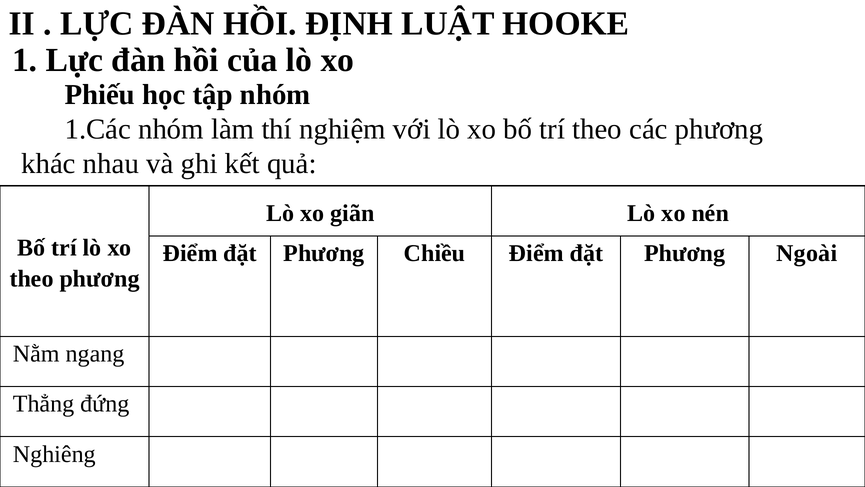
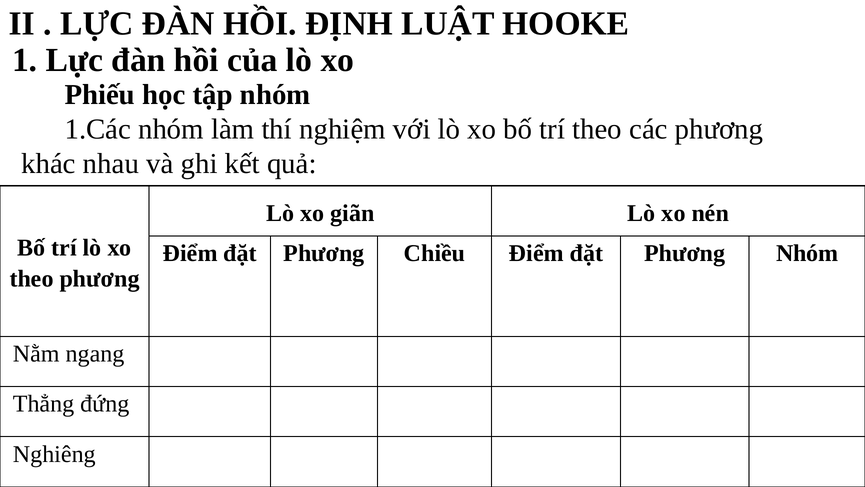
Phương Ngoài: Ngoài -> Nhóm (807, 253)
